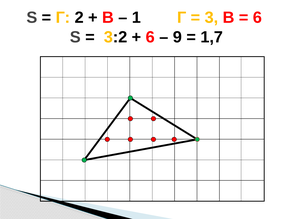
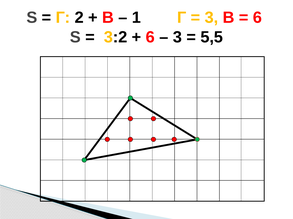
9: 9 -> 3 (177, 37)
1,7: 1,7 -> 5,5 (212, 37)
